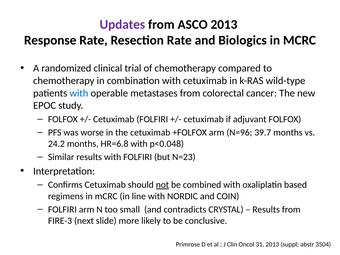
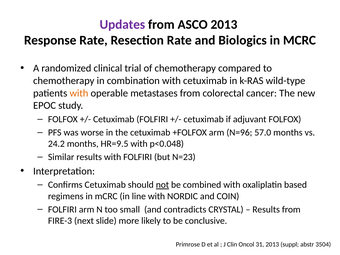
with colour: blue -> orange (79, 93)
39.7: 39.7 -> 57.0 (263, 132)
HR=6.8: HR=6.8 -> HR=9.5 (115, 144)
